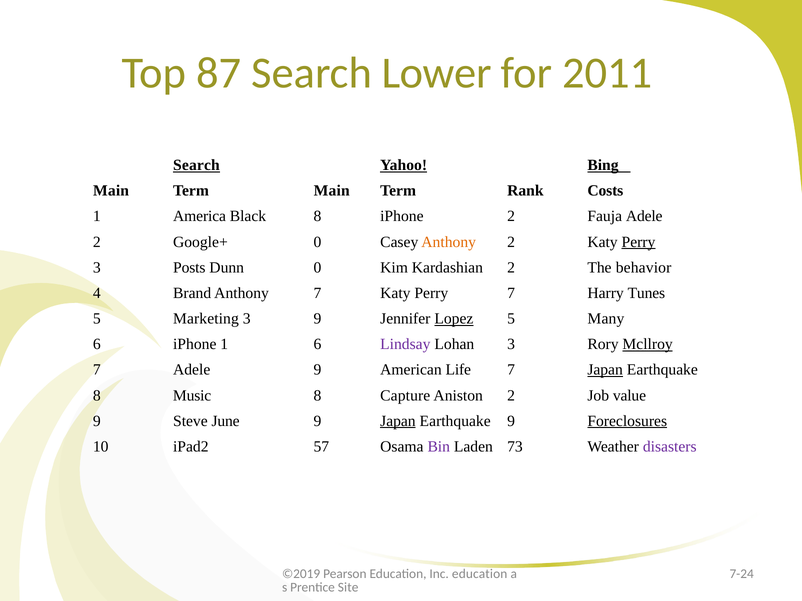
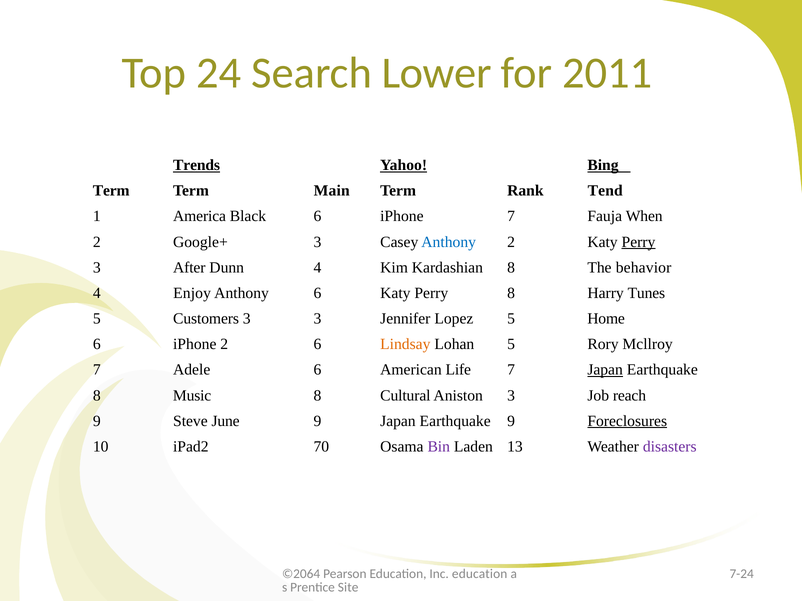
87: 87 -> 24 (219, 73)
Search: Search -> Trends (197, 165)
Main: Main -> Term (111, 191)
Costs: Costs -> Tend (605, 191)
Black 8: 8 -> 6 (317, 216)
iPhone 2: 2 -> 7 (511, 216)
Fauja Adele: Adele -> When (644, 216)
Google+ 0: 0 -> 3 (317, 242)
Anthony colour: orange -> blue (449, 242)
Posts: Posts -> After (189, 268)
Dunn 0: 0 -> 4 (317, 268)
Kardashian 2: 2 -> 8 (511, 268)
Brand: Brand -> Enjoy (192, 293)
Anthony 7: 7 -> 6 (317, 293)
Perry 7: 7 -> 8 (511, 293)
Marketing: Marketing -> Customers (206, 319)
3 9: 9 -> 3 (317, 319)
Lopez underline: present -> none (454, 319)
Many: Many -> Home (606, 319)
iPhone 1: 1 -> 2 (224, 345)
Lindsay colour: purple -> orange (405, 345)
Lohan 3: 3 -> 5 (511, 345)
Mcllroy underline: present -> none (648, 345)
Adele 9: 9 -> 6 (317, 370)
Capture: Capture -> Cultural (405, 396)
Aniston 2: 2 -> 3 (511, 396)
value: value -> reach (629, 396)
Japan underline: present -> none (398, 421)
57: 57 -> 70 (321, 447)
73: 73 -> 13 (515, 447)
©2019: ©2019 -> ©2064 (301, 574)
